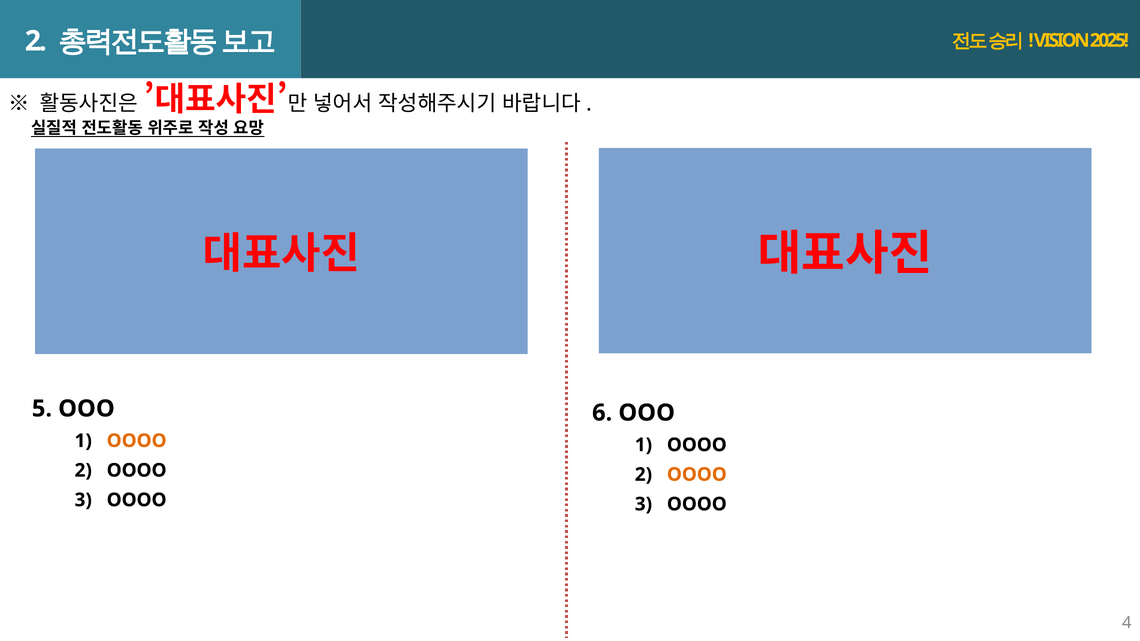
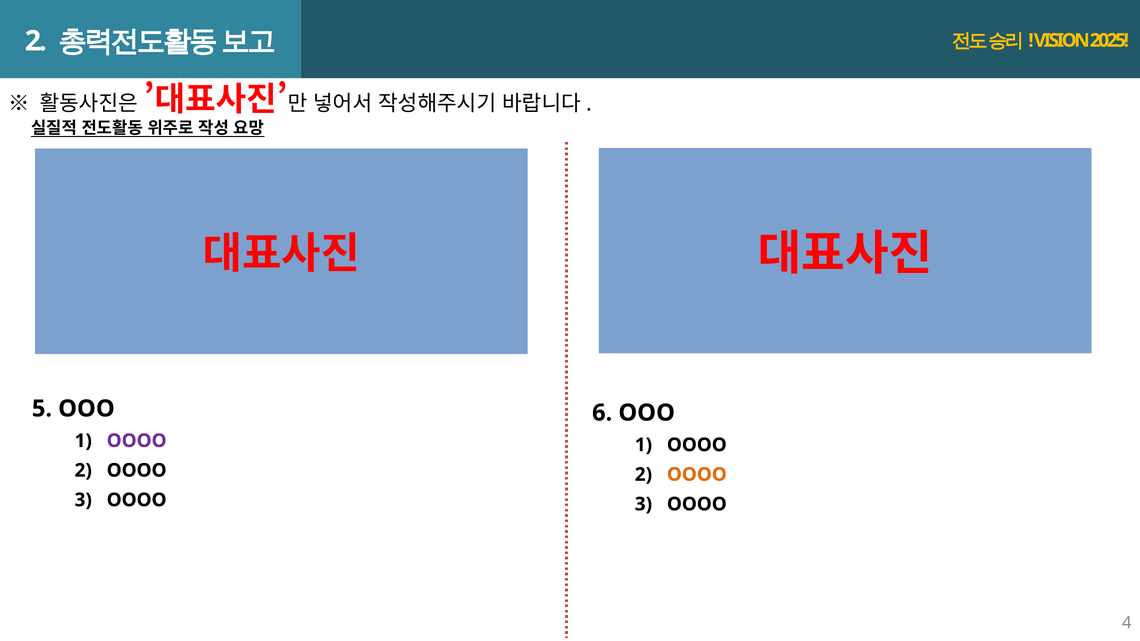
OOOO colour: orange -> purple (137, 441)
